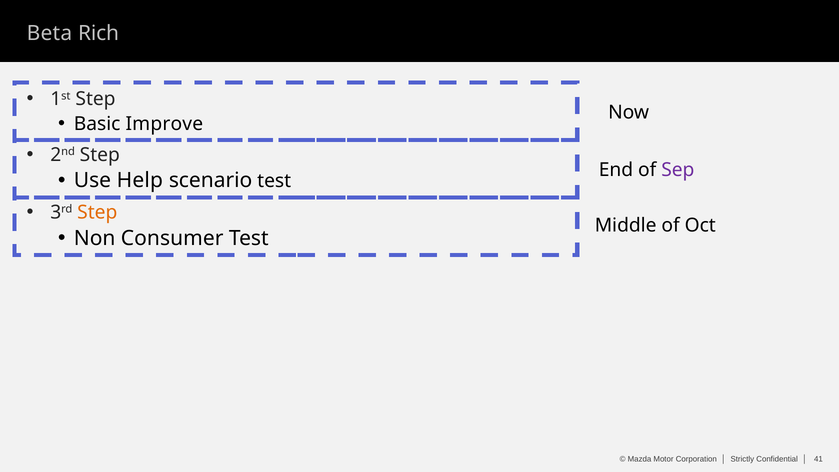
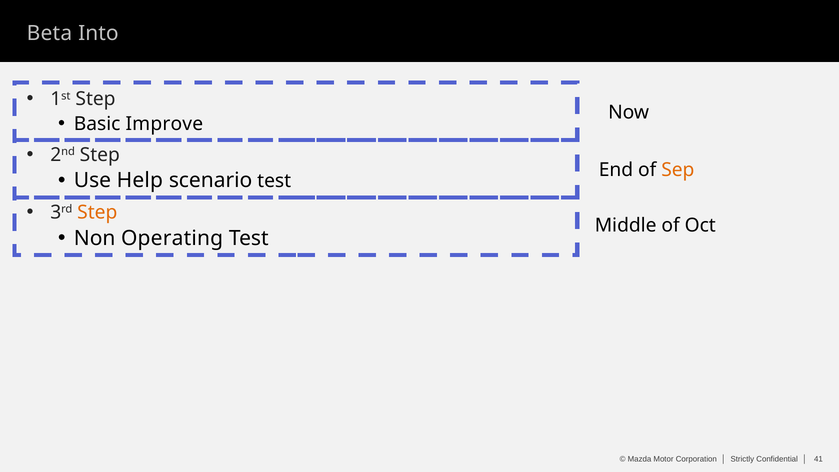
Rich: Rich -> Into (98, 33)
Sep colour: purple -> orange (678, 170)
Consumer: Consumer -> Operating (172, 238)
